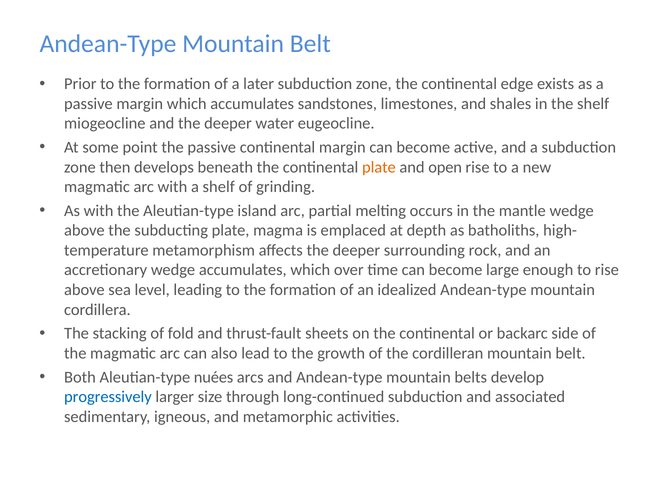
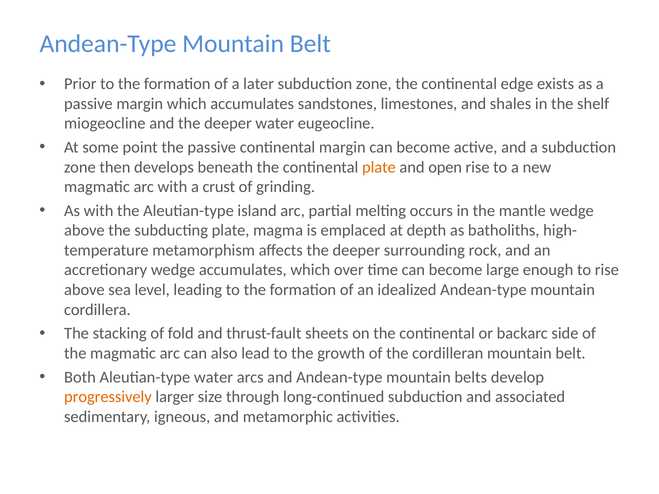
a shelf: shelf -> crust (219, 187)
Aleutian-type nuées: nuées -> water (213, 377)
progressively colour: blue -> orange (108, 397)
